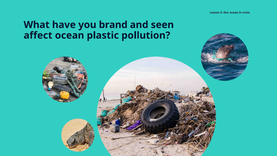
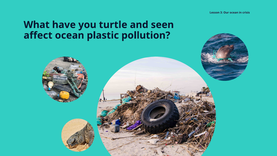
brand: brand -> turtle (113, 25)
